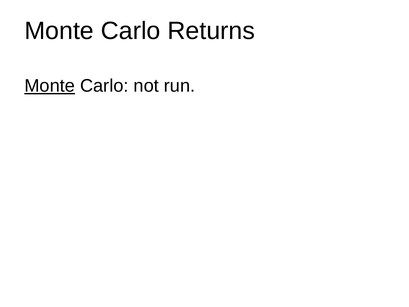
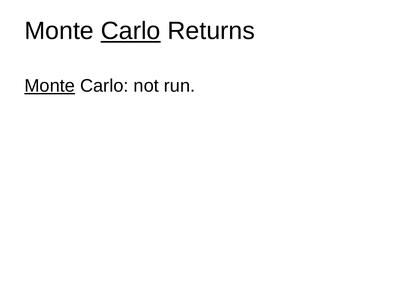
Carlo underline: none -> present (131, 31)
